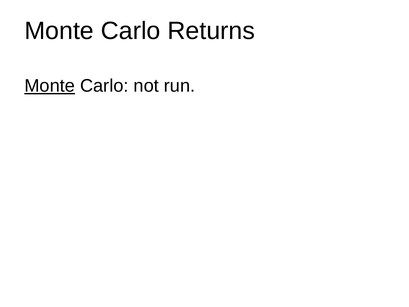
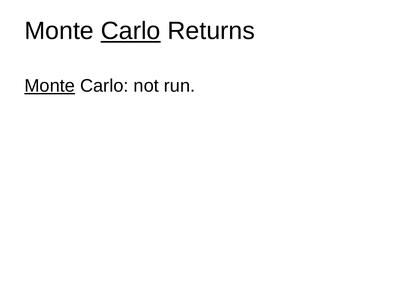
Carlo underline: none -> present (131, 31)
